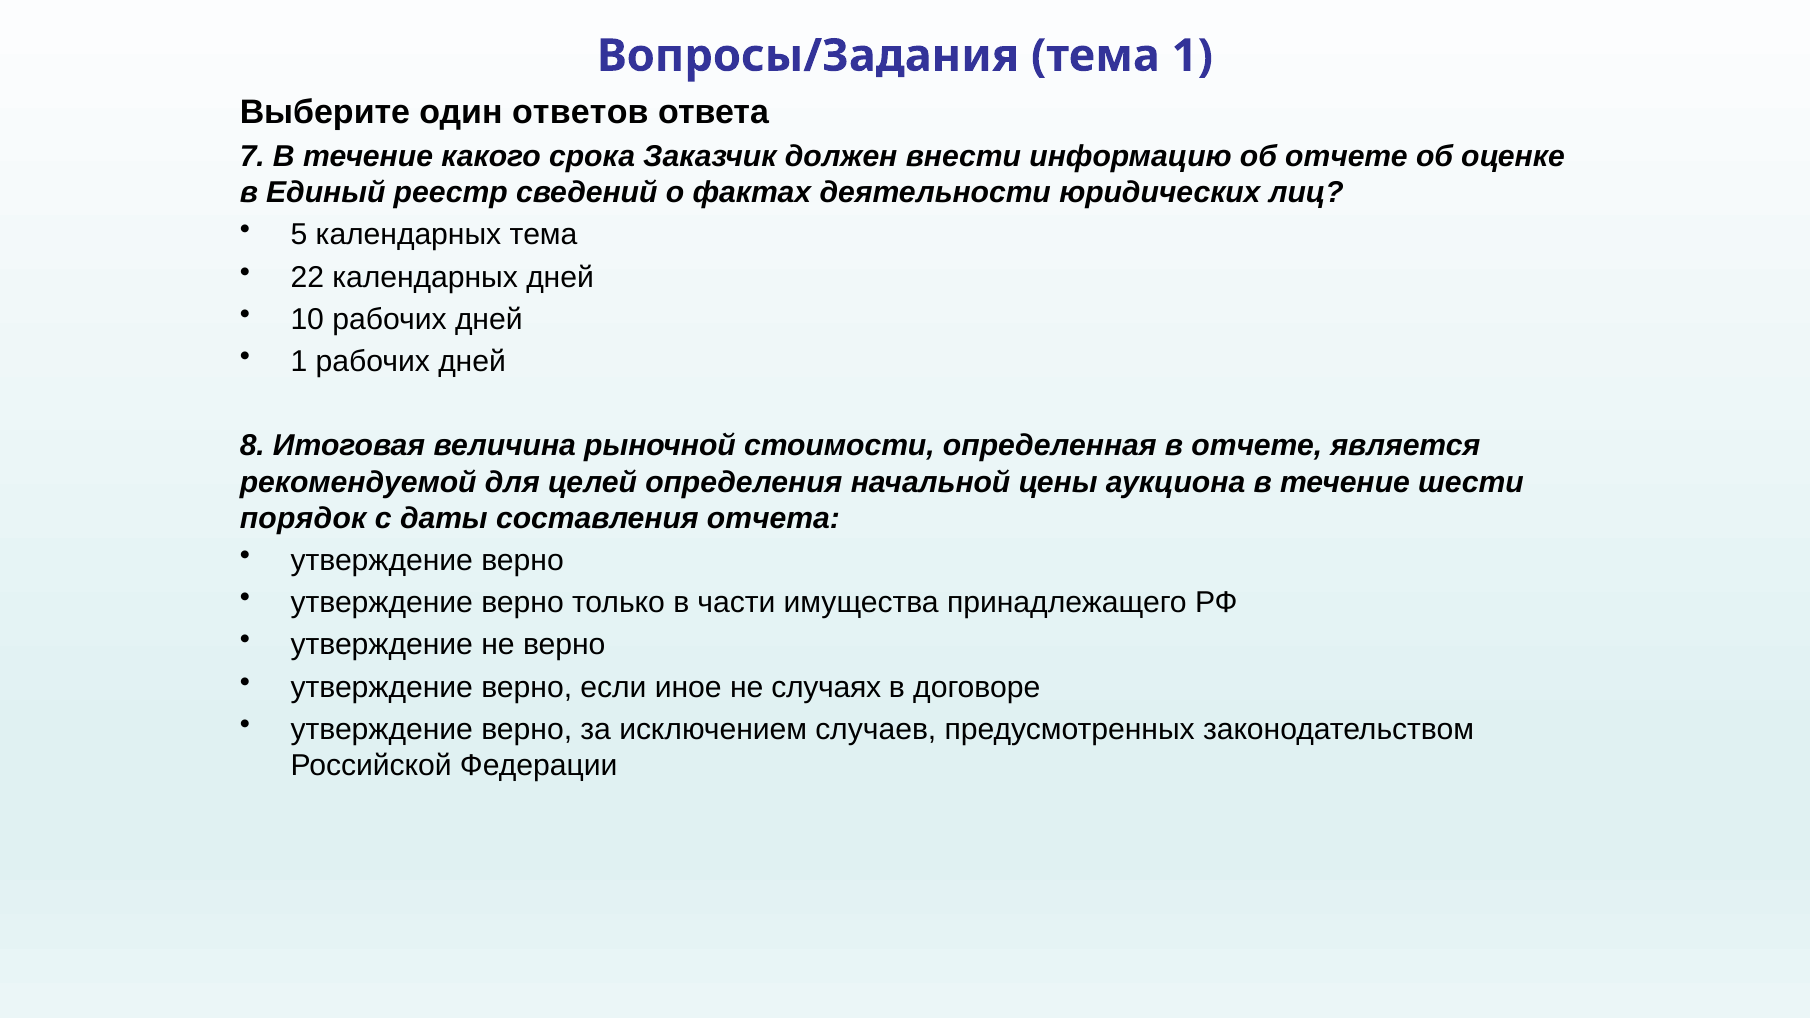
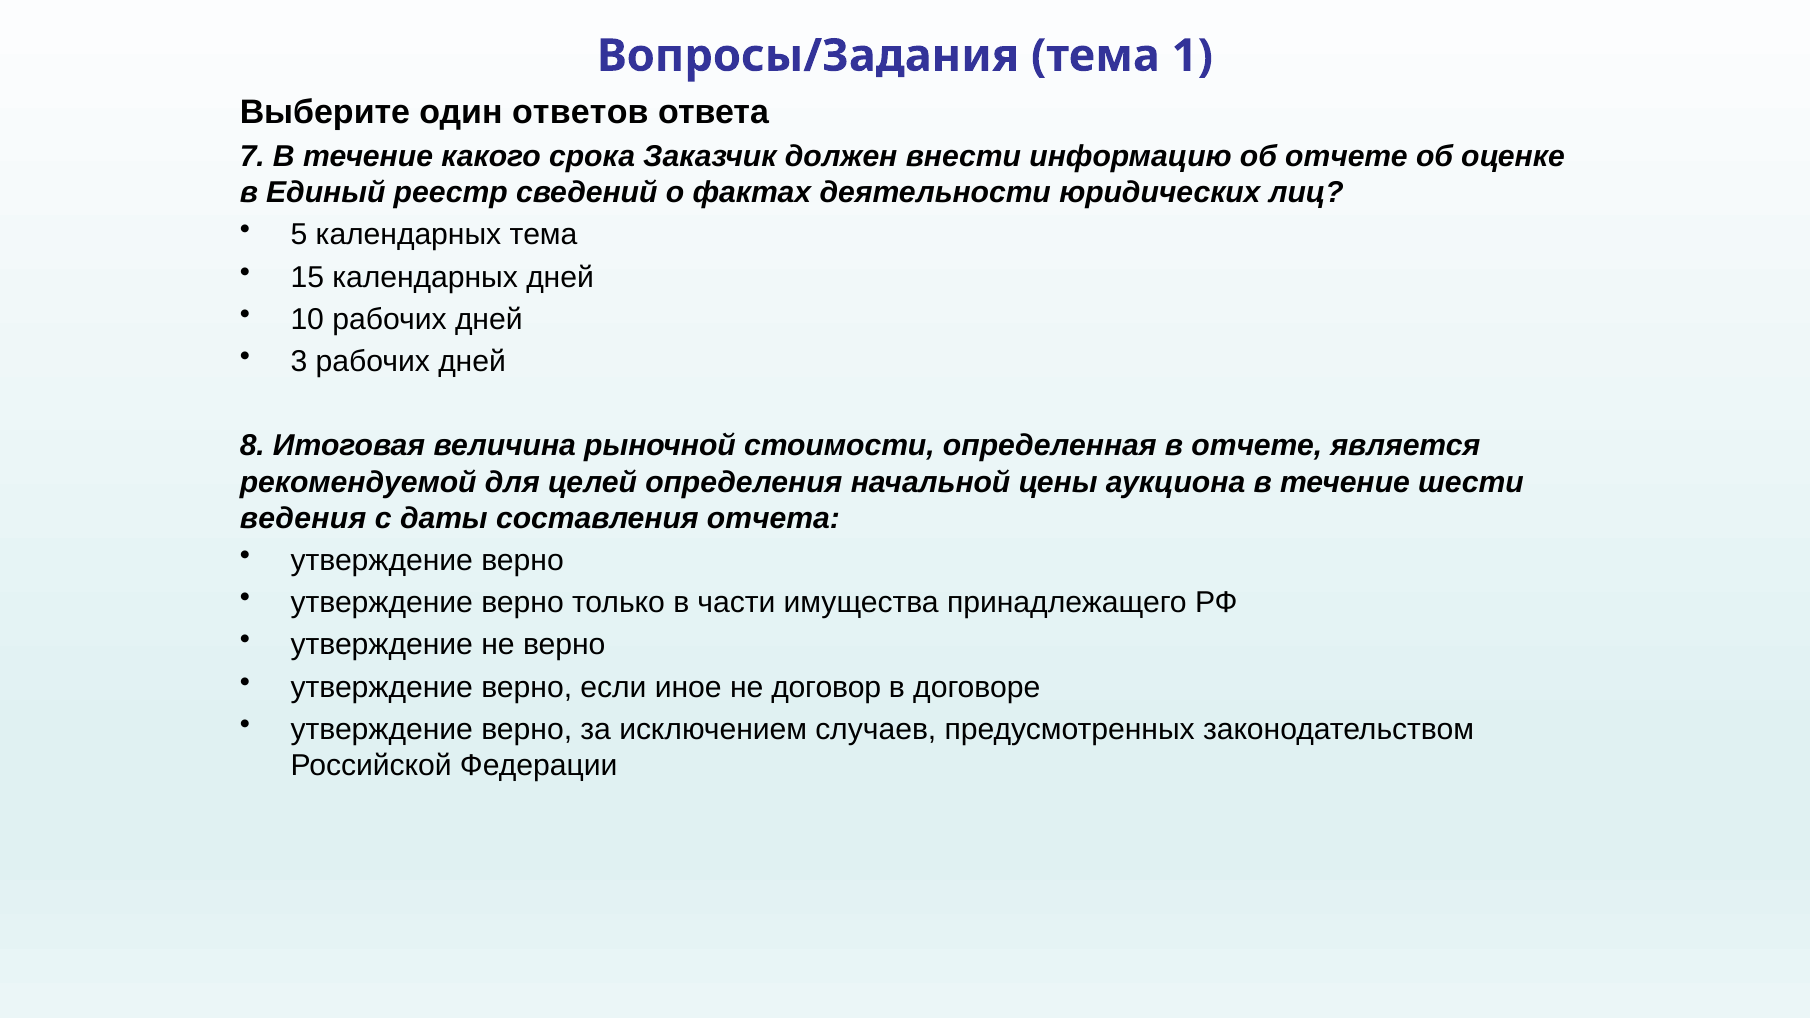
22: 22 -> 15 (307, 277)
1: 1 -> 3 (299, 362)
порядок: порядок -> ведения (303, 518)
случаях: случаях -> договор (826, 687)
